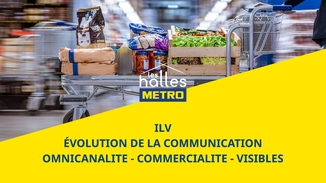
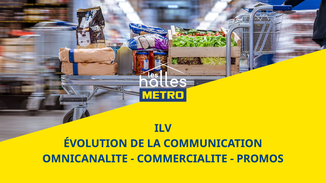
VISIBLES: VISIBLES -> PROMOS (260, 159)
